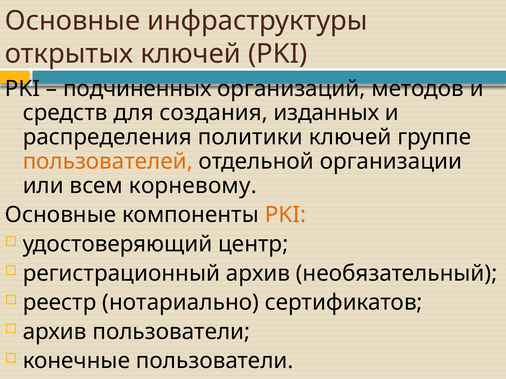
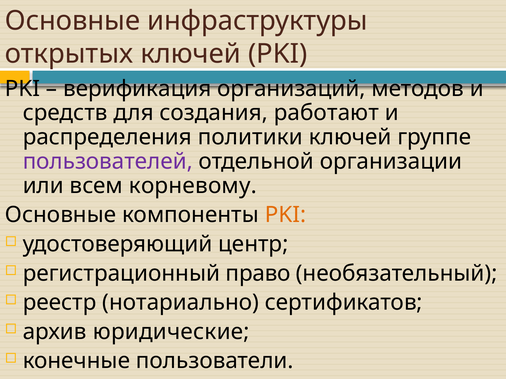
подчиненных: подчиненных -> верификация (137, 89)
изданных: изданных -> работают (326, 113)
пользователей colour: orange -> purple (108, 162)
регистрационный архив: архив -> право (258, 274)
архив пользователи: пользователи -> юридические (171, 332)
